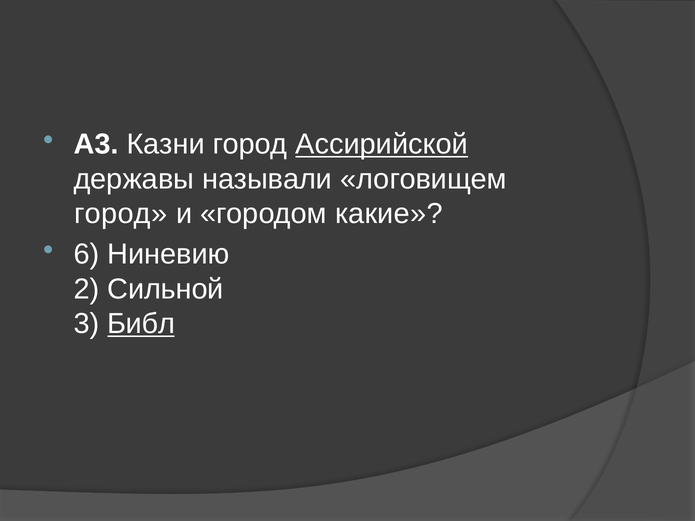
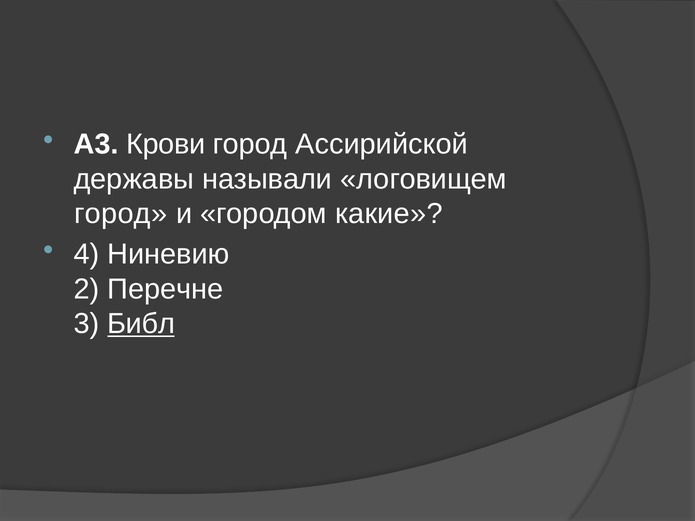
Казни: Казни -> Крови (166, 144)
Ассирийской underline: present -> none (382, 144)
6: 6 -> 4 (86, 254)
Сильной: Сильной -> Перечне (165, 289)
